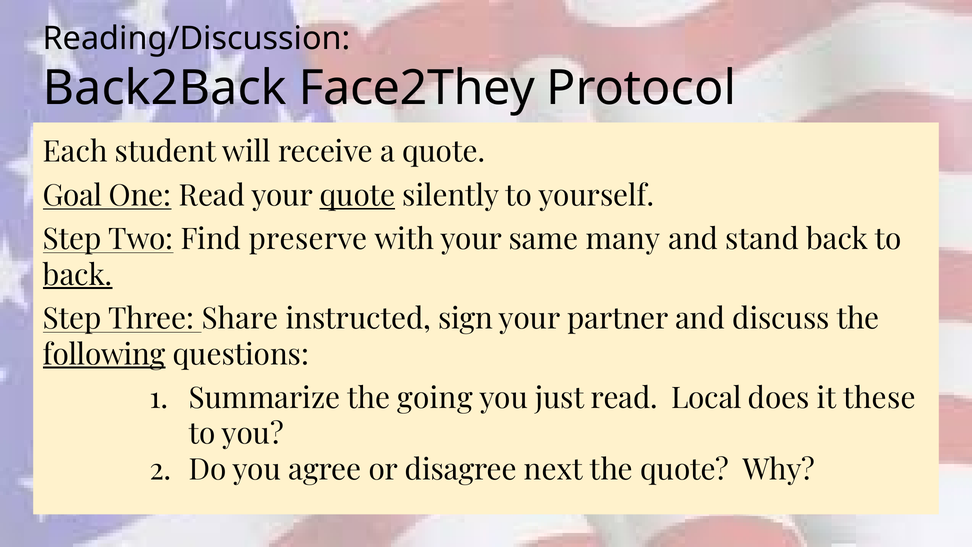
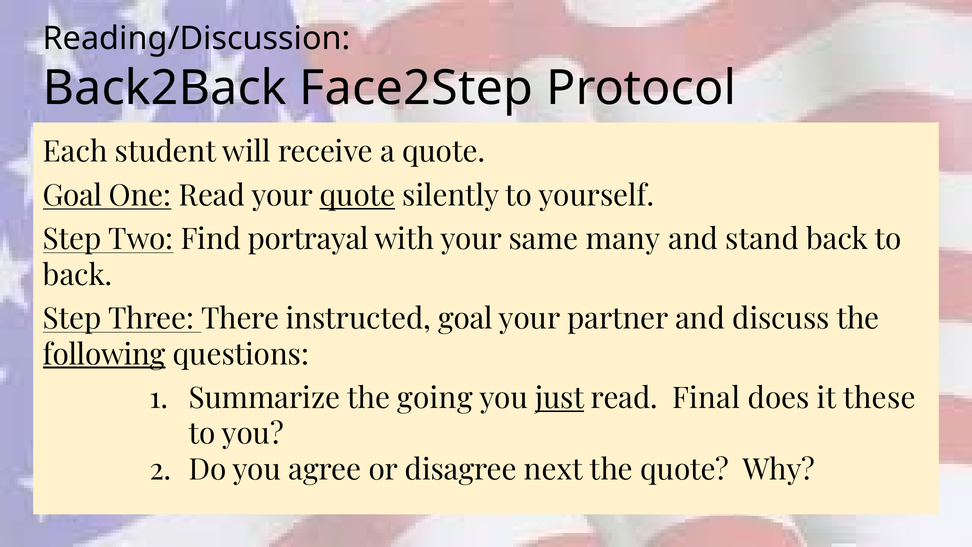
Face2They: Face2They -> Face2Step (416, 88)
preserve: preserve -> portrayal (308, 240)
back underline: present -> none (78, 275)
Share: Share -> There (240, 319)
instructed sign: sign -> goal (466, 319)
just underline: none -> present (560, 398)
Local: Local -> Final (706, 398)
